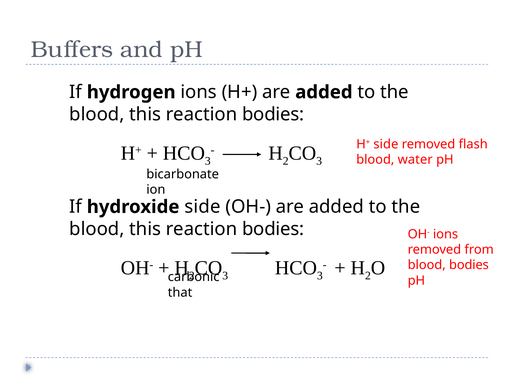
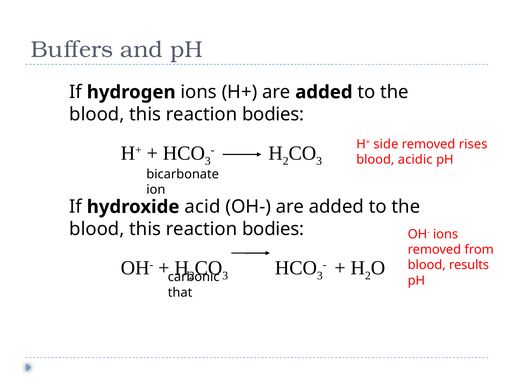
flash: flash -> rises (473, 144)
water: water -> acidic (415, 159)
hydroxide side: side -> acid (202, 207)
blood bodies: bodies -> results (469, 265)
